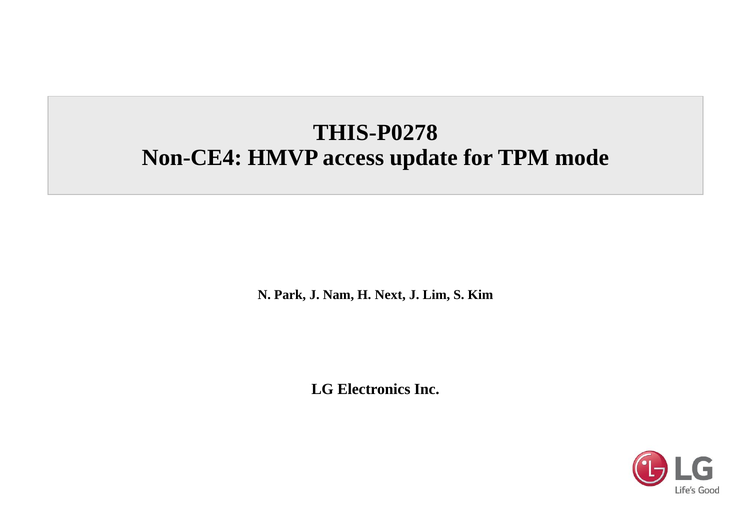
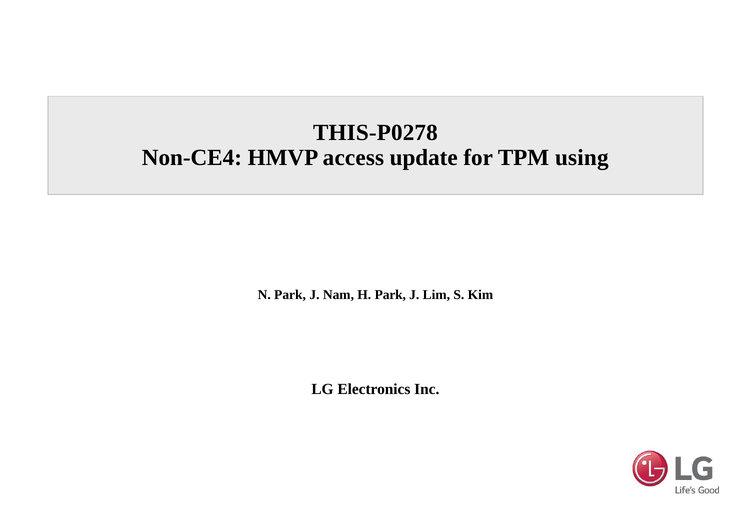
mode: mode -> using (582, 158)
H Next: Next -> Park (390, 295)
